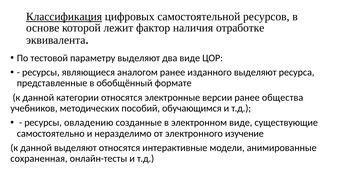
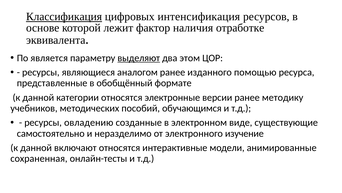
самостоятельной: самостоятельной -> интенсификация (199, 17)
тестовой: тестовой -> является (49, 58)
выделяют underline: none -> present (139, 58)
два виде: виде -> этом (190, 58)
изданного выделяют: выделяют -> помощью (255, 72)
общества: общества -> методику (283, 97)
данной выделяют: выделяют -> включают (75, 147)
